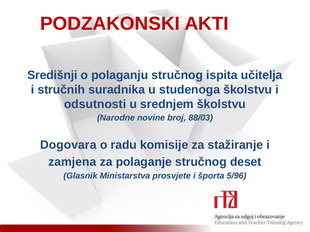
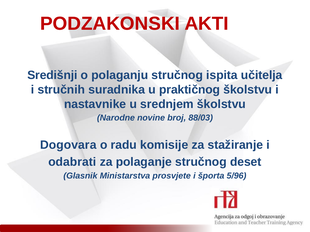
studenoga: studenoga -> praktičnog (190, 90)
odsutnosti: odsutnosti -> nastavnike (95, 104)
zamjena: zamjena -> odabrati (72, 162)
